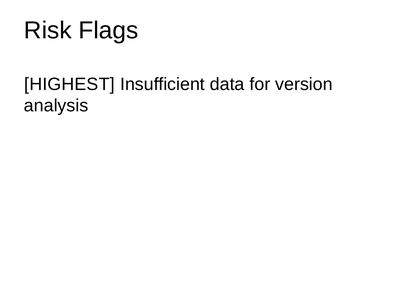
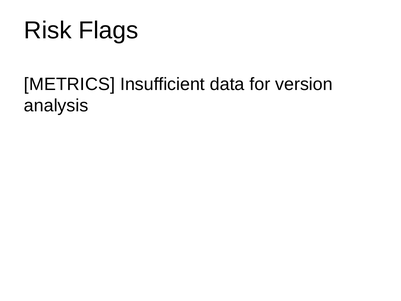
HIGHEST: HIGHEST -> METRICS (69, 84)
